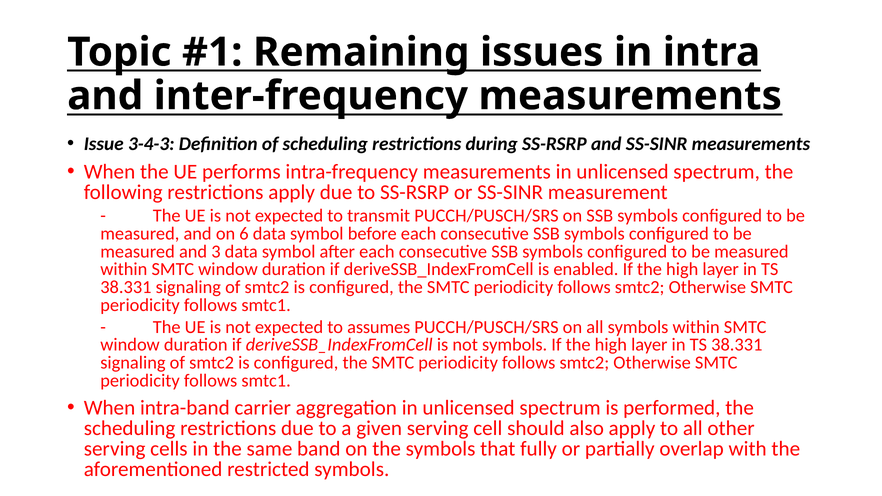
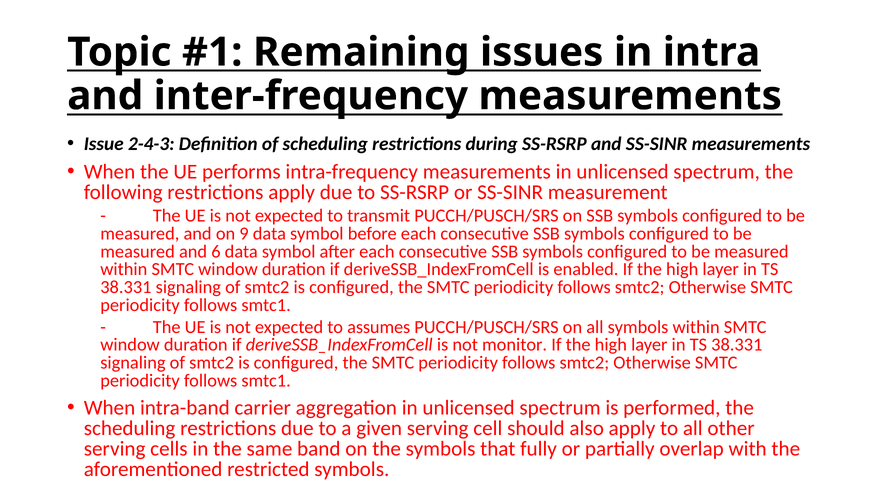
3-4-3: 3-4-3 -> 2-4-3 (151, 144)
6: 6 -> 9 (244, 234)
3: 3 -> 6 (216, 251)
not symbols: symbols -> monitor (515, 345)
